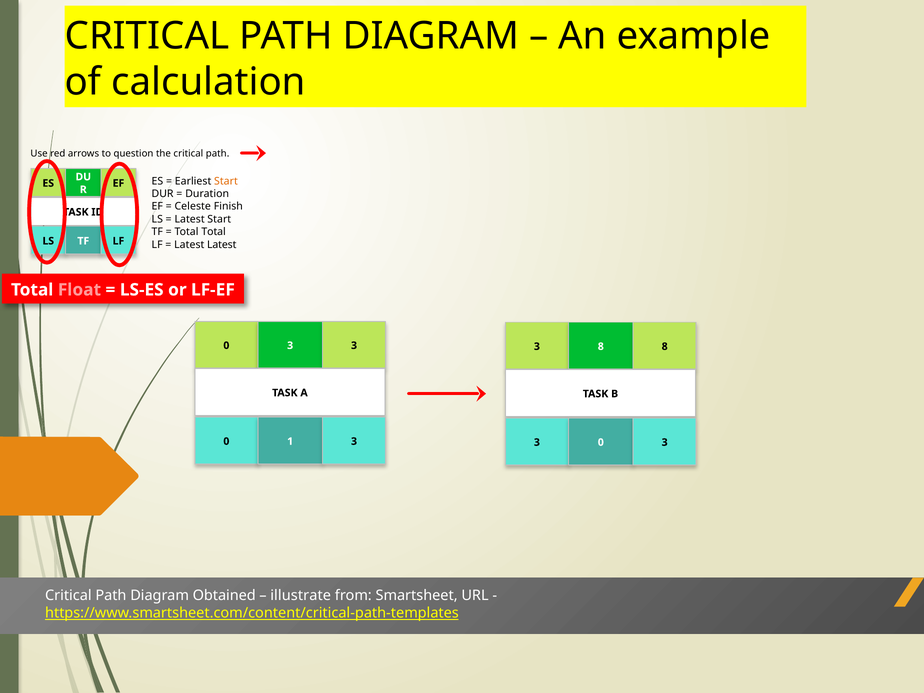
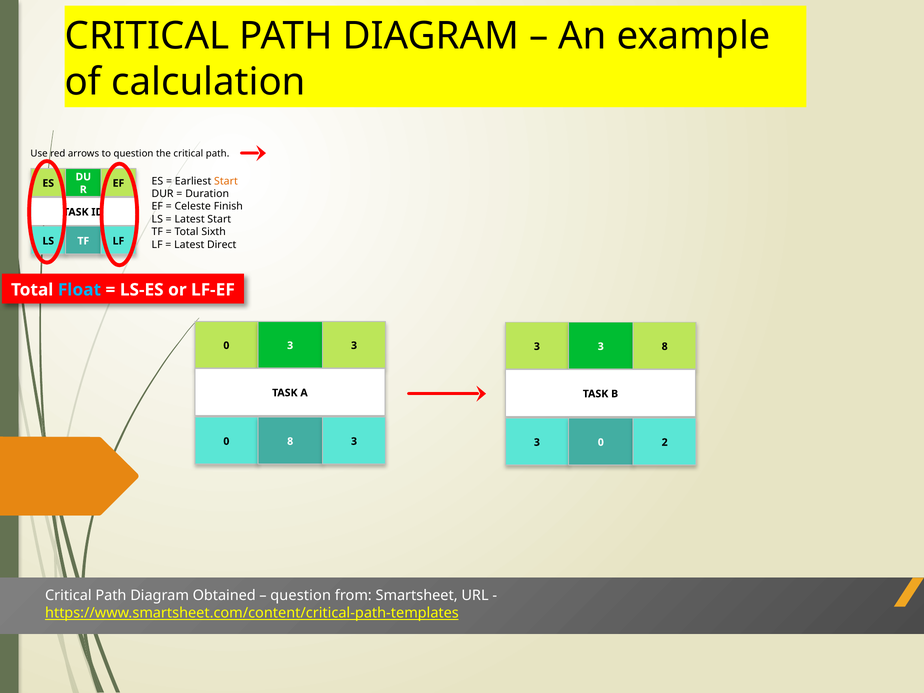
Total Total: Total -> Sixth (214, 232)
Latest Latest: Latest -> Direct (222, 245)
Float colour: pink -> light blue (79, 290)
8: 8 -> 3 (601, 346)
0 1: 1 -> 8 (290, 441)
3 0 3: 3 -> 2 (665, 442)
illustrate: illustrate -> question (301, 595)
